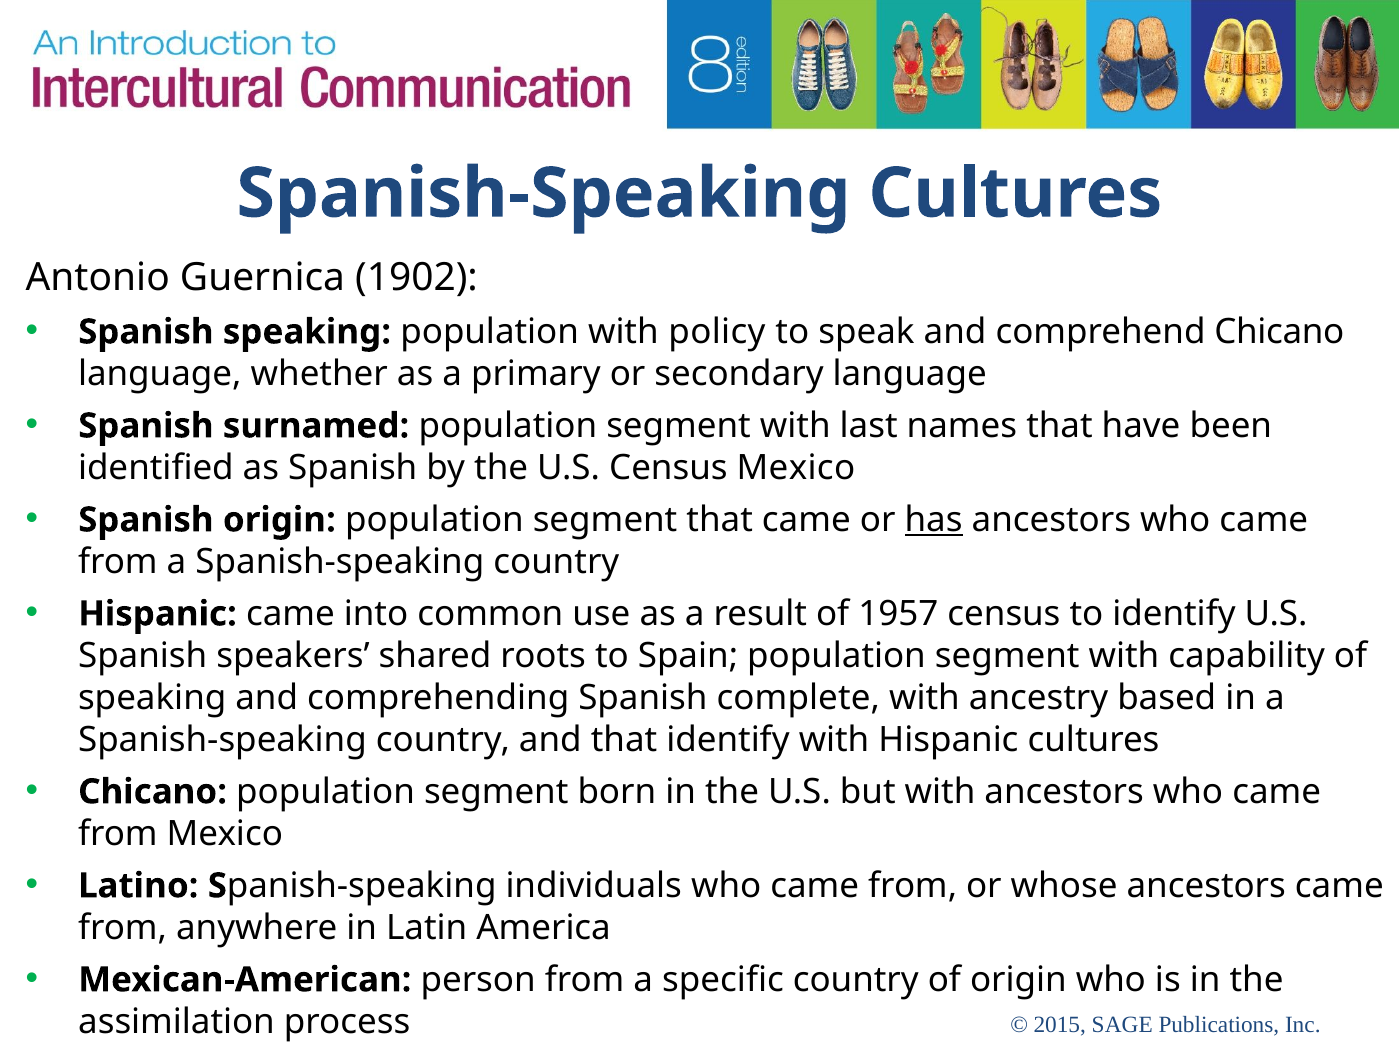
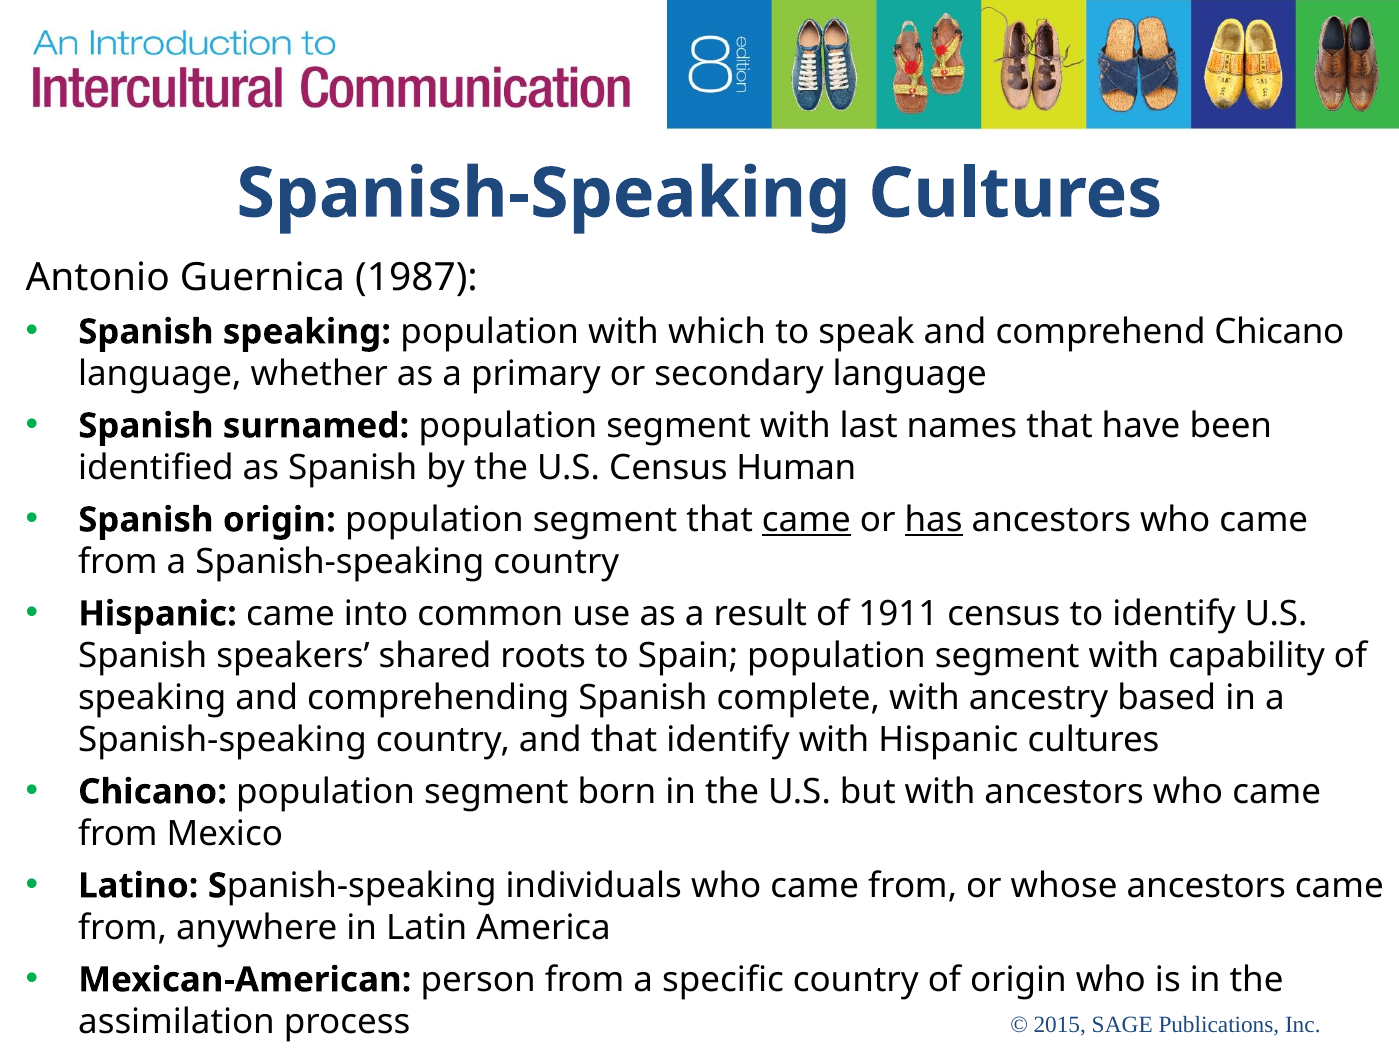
1902: 1902 -> 1987 (417, 278)
policy: policy -> which (717, 332)
Census Mexico: Mexico -> Human (796, 468)
came underline: none -> present (806, 520)
1957: 1957 -> 1911 (898, 614)
